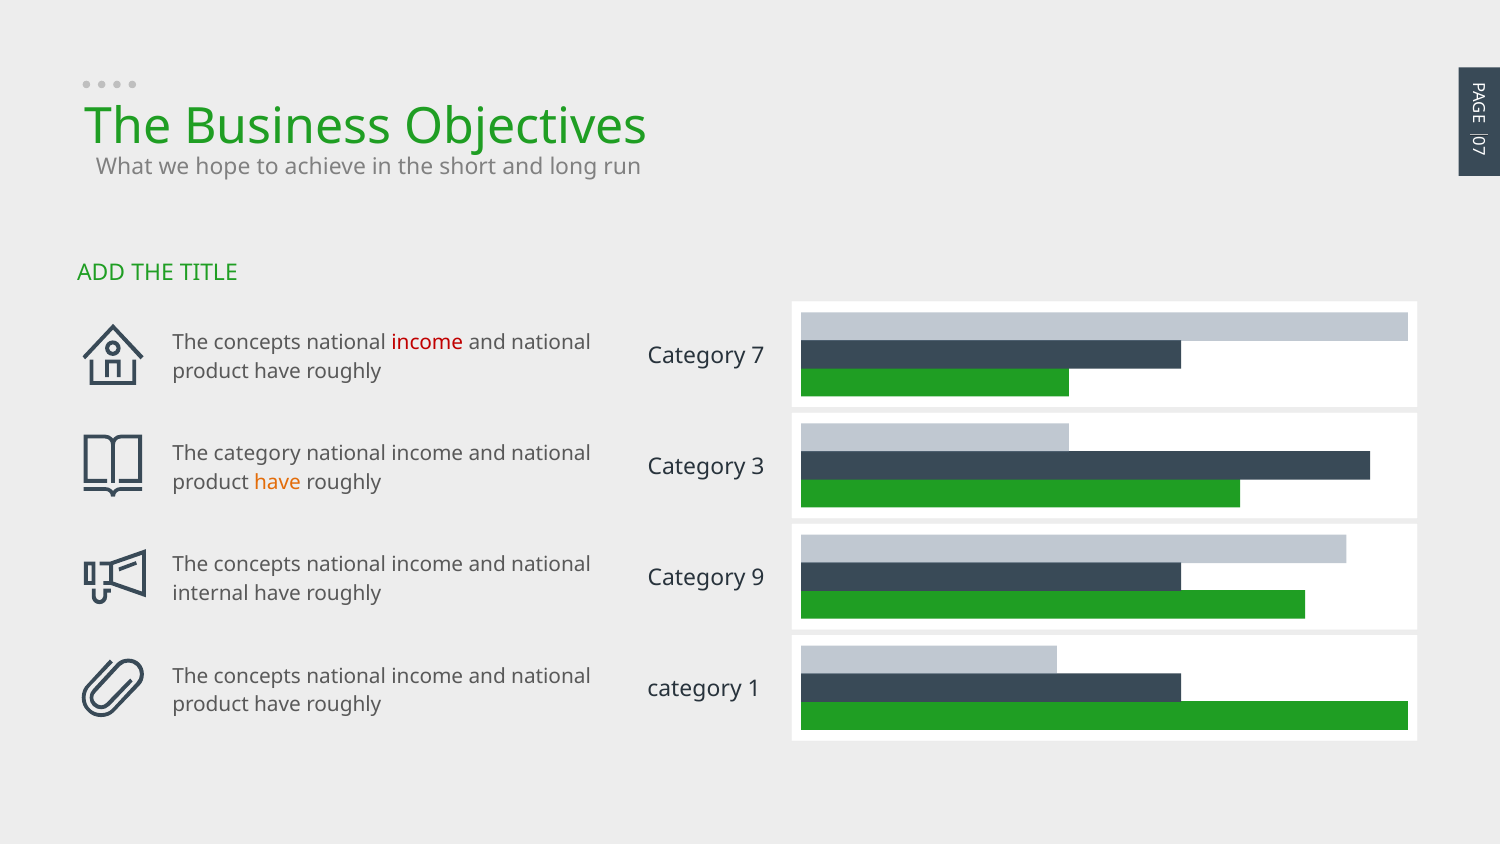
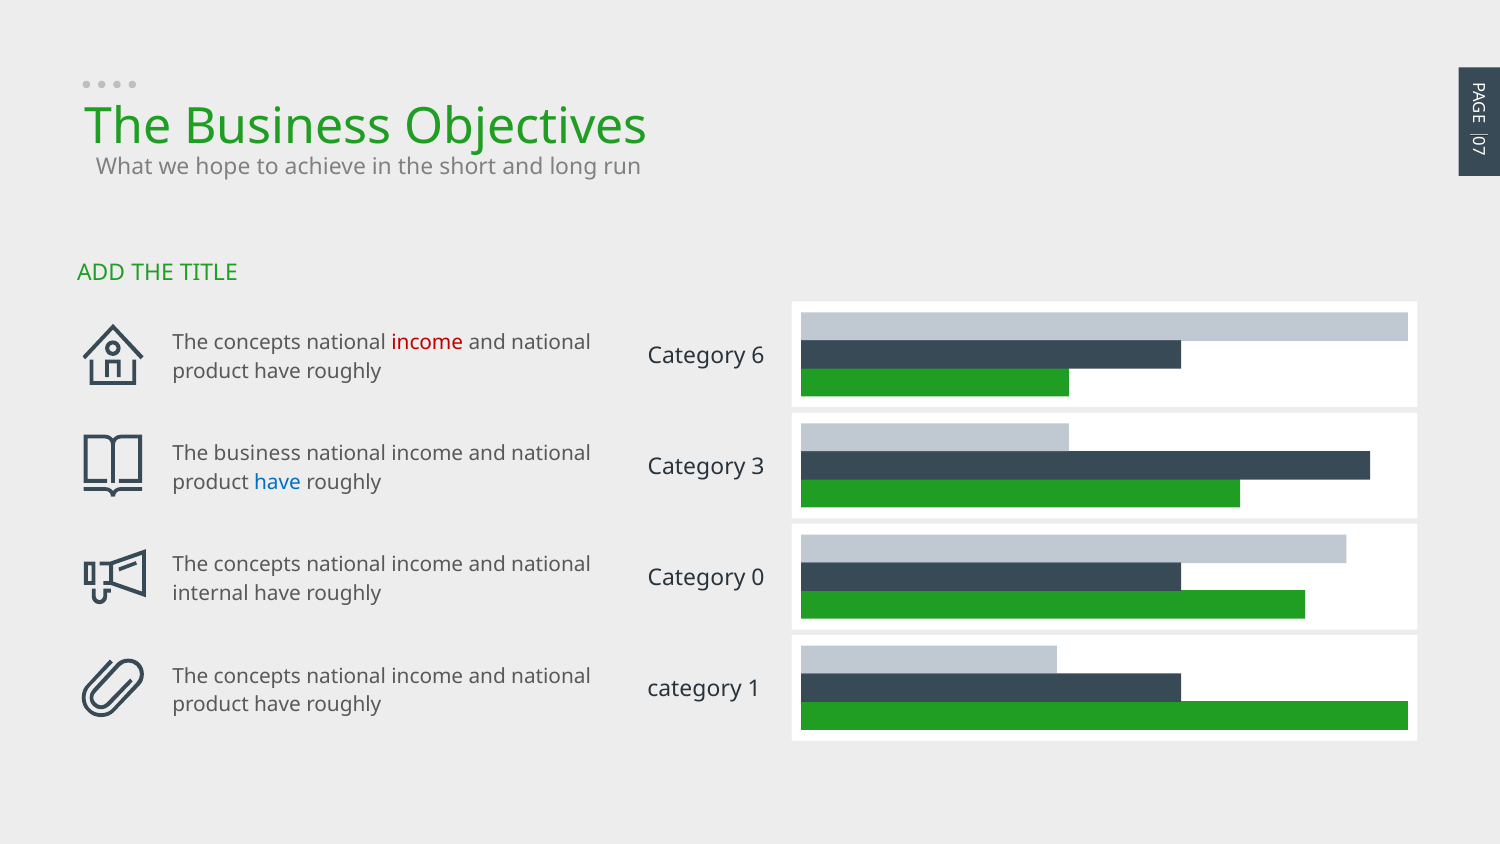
Category 7: 7 -> 6 (758, 356)
category: category -> business (257, 454)
have colour: orange -> blue (278, 482)
Category 9: 9 -> 0 (758, 578)
